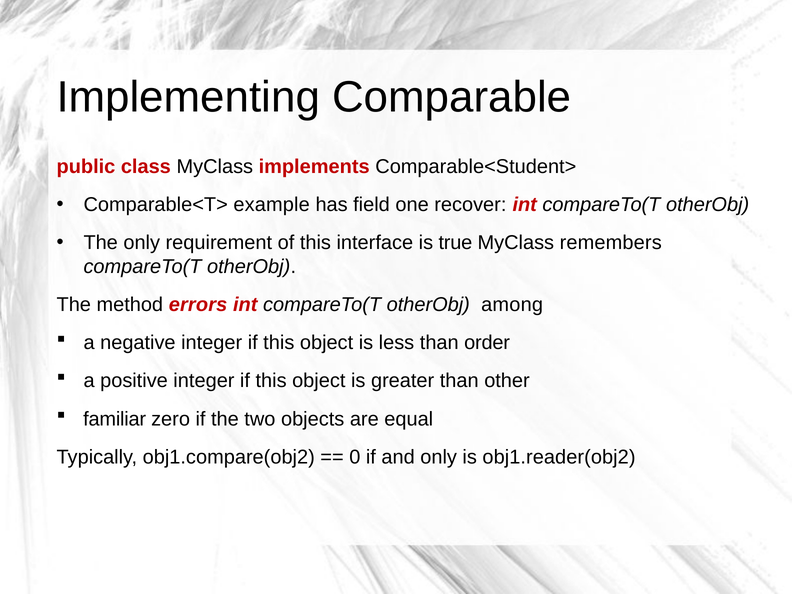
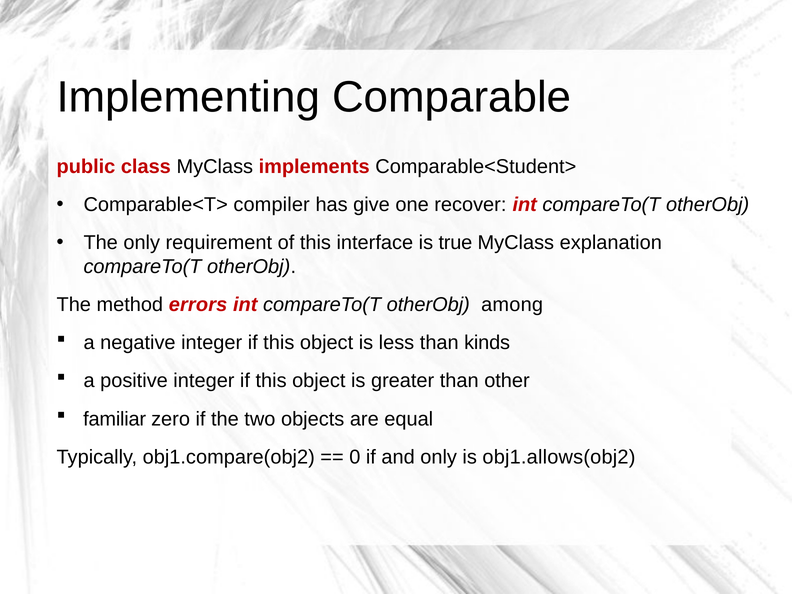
example: example -> compiler (272, 205)
field: field -> give (372, 205)
remembers: remembers -> explanation (611, 243)
order: order -> kinds (487, 343)
obj1.reader(obj2: obj1.reader(obj2 -> obj1.allows(obj2 (559, 457)
